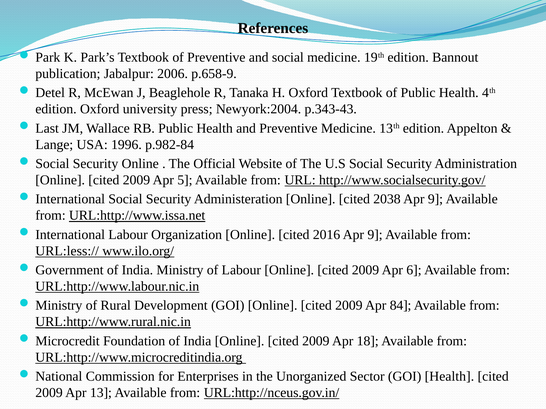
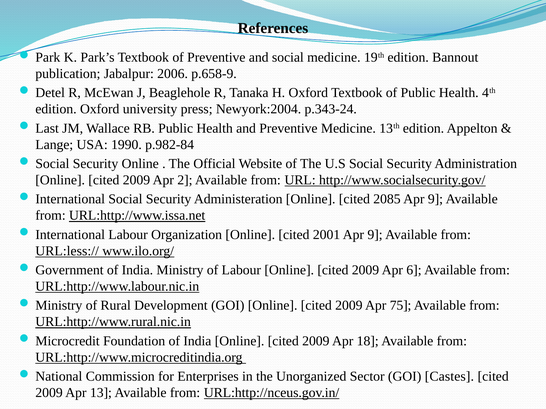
p.343-43: p.343-43 -> p.343-24 (331, 109)
1996: 1996 -> 1990 (126, 145)
5: 5 -> 2 (185, 180)
2038: 2038 -> 2085 (387, 199)
2016: 2016 -> 2001 (327, 235)
84: 84 -> 75 (401, 306)
GOI Health: Health -> Castes (449, 377)
